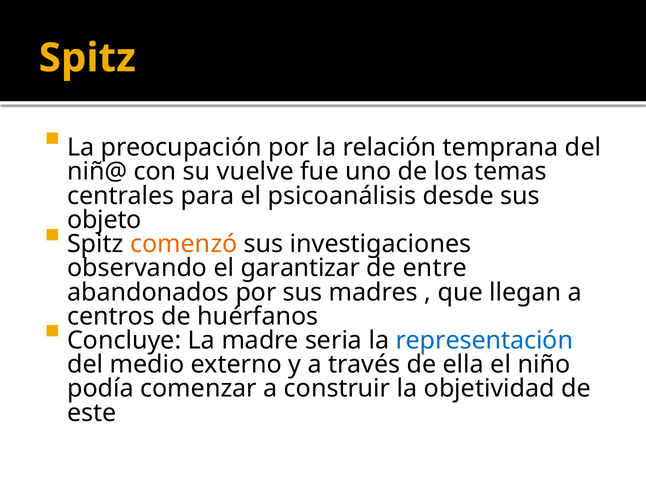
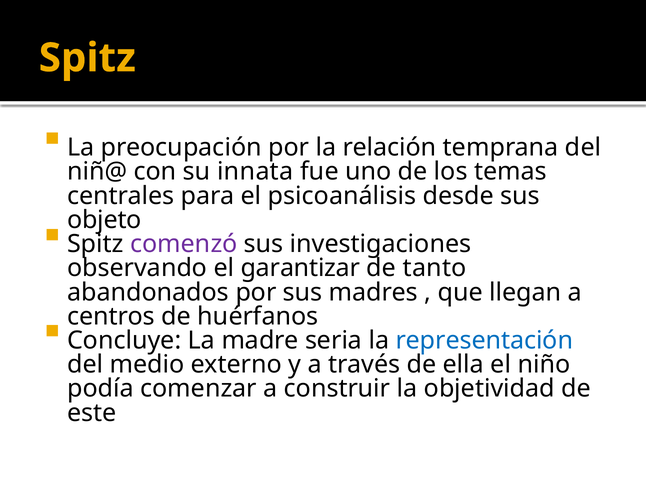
vuelve: vuelve -> innata (255, 172)
comenzó colour: orange -> purple (184, 244)
entre: entre -> tanto (435, 268)
